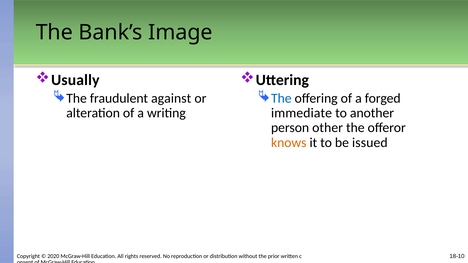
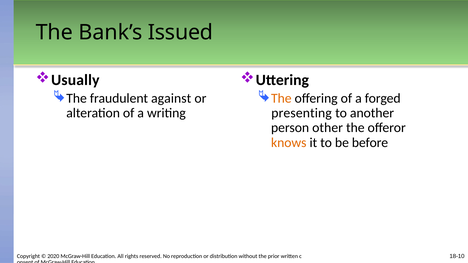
Image: Image -> Issued (180, 32)
The colour: blue -> orange (281, 98)
immediate: immediate -> presenting (302, 113)
issued: issued -> before (370, 143)
